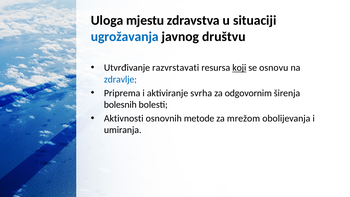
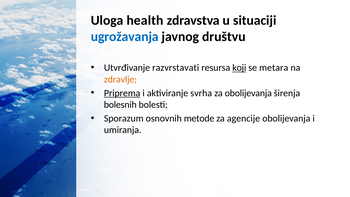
mjestu: mjestu -> health (145, 20)
osnovu: osnovu -> metara (274, 68)
zdravlje colour: blue -> orange (120, 79)
Priprema underline: none -> present (122, 93)
za odgovornim: odgovornim -> obolijevanja (248, 93)
Aktivnosti: Aktivnosti -> Sporazum (124, 118)
mrežom: mrežom -> agencije (243, 118)
